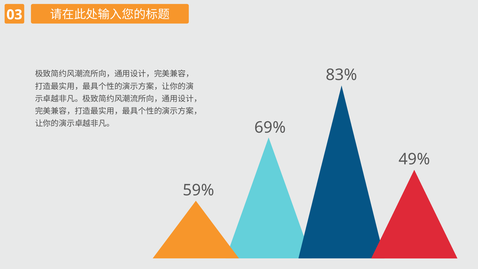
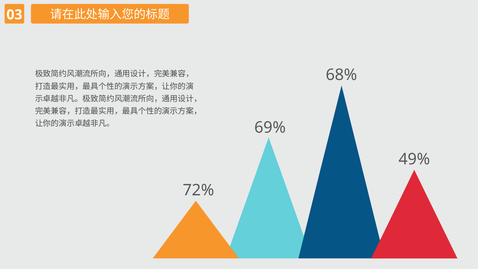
83%: 83% -> 68% (341, 75)
59%: 59% -> 72% (198, 190)
